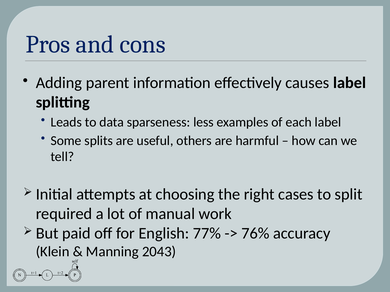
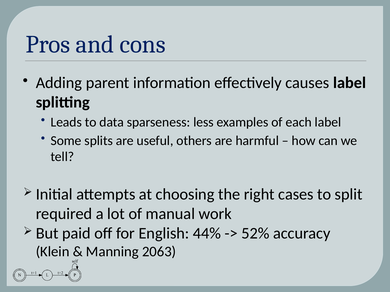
77%: 77% -> 44% (207, 234)
76%: 76% -> 52% (255, 234)
2043: 2043 -> 2063 (159, 252)
